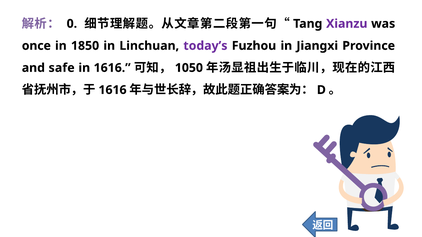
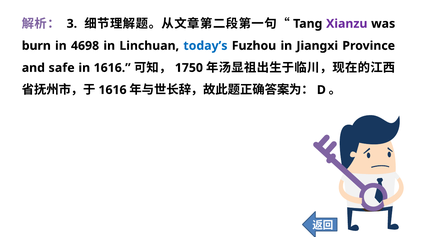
0: 0 -> 3 (72, 24)
once: once -> burn (36, 46)
1850: 1850 -> 4698 (85, 46)
today’s colour: purple -> blue (205, 46)
1050: 1050 -> 1750 (189, 68)
